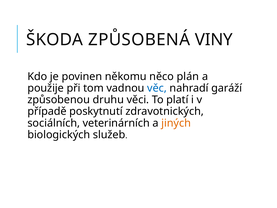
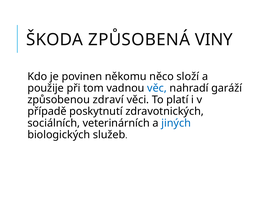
plán: plán -> složí (188, 76)
druhu: druhu -> zdraví (108, 100)
jiných colour: orange -> blue (176, 123)
